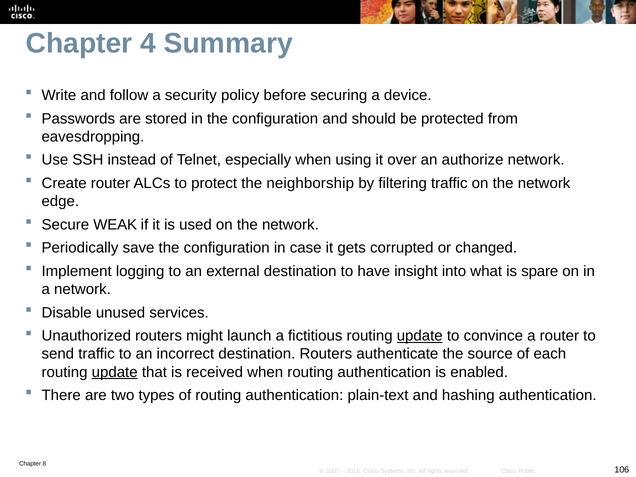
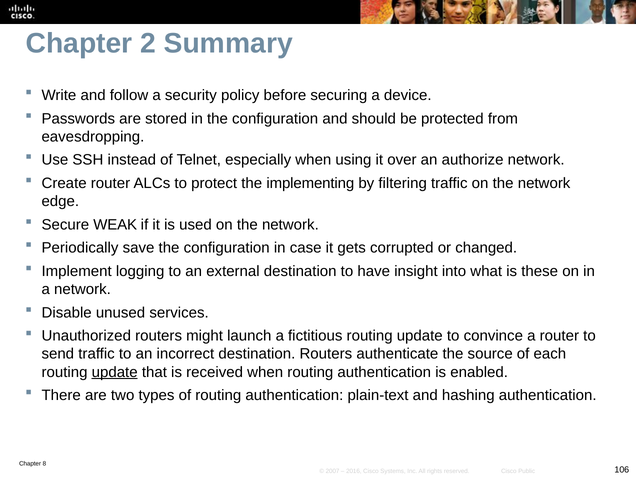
4: 4 -> 2 (148, 44)
neighborship: neighborship -> implementing (310, 183)
spare: spare -> these (540, 271)
update underline: present -> none (420, 336)
